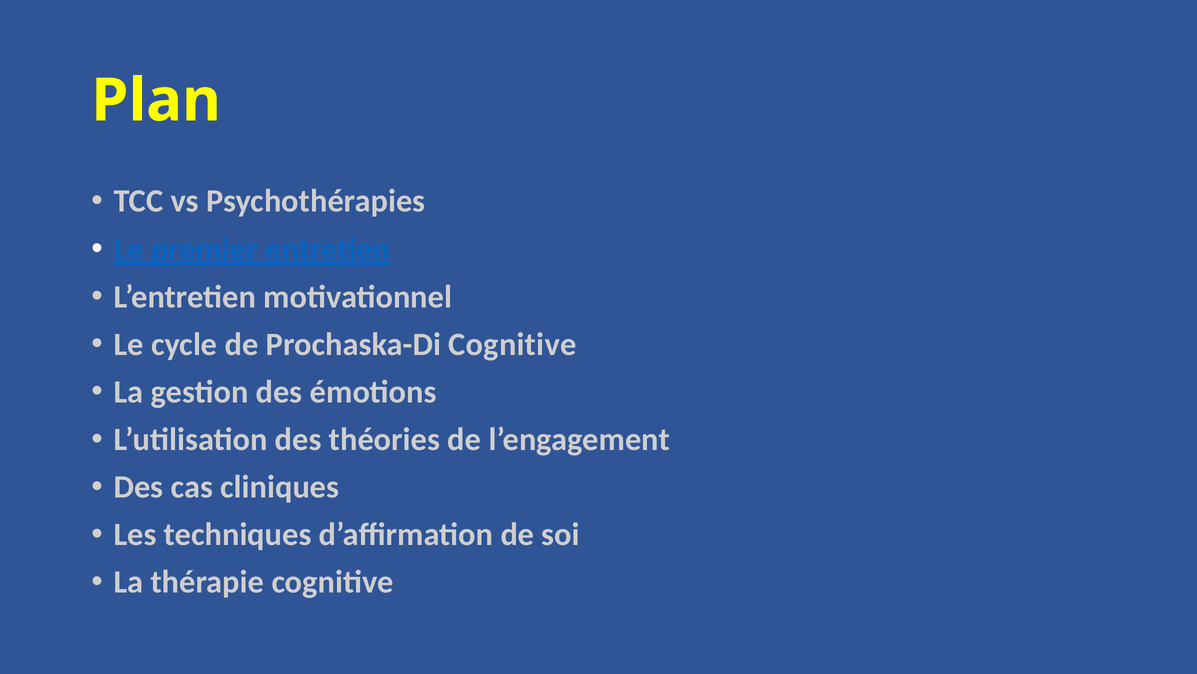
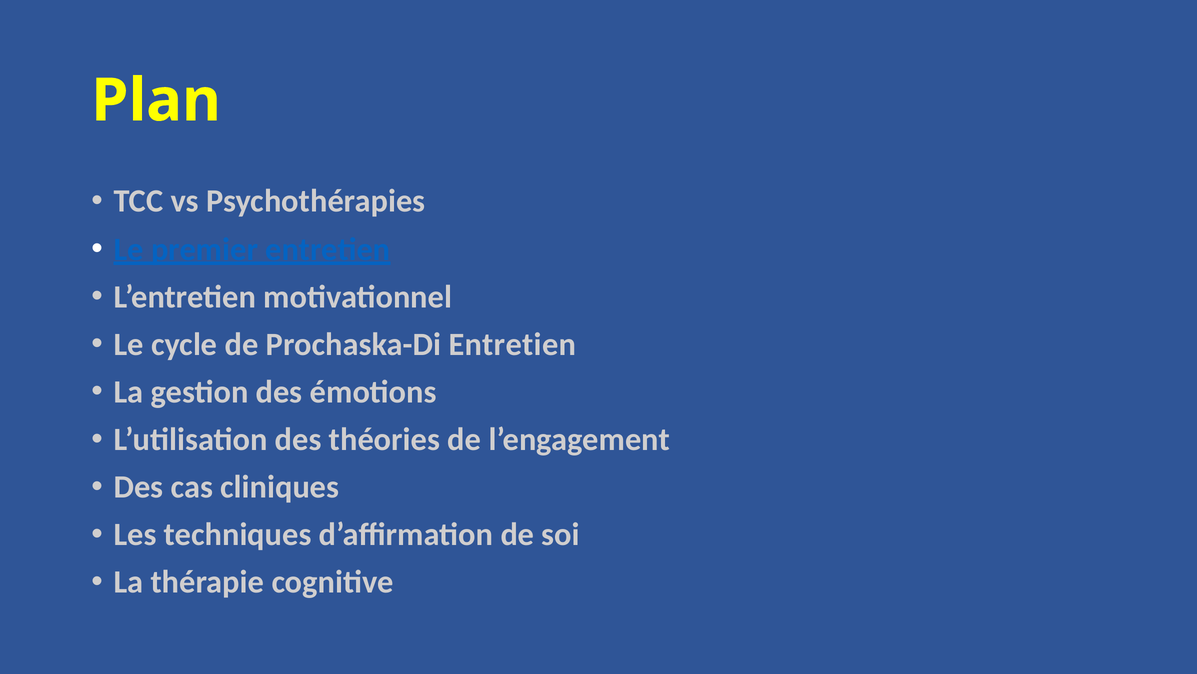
Prochaska-Di Cognitive: Cognitive -> Entretien (512, 344)
